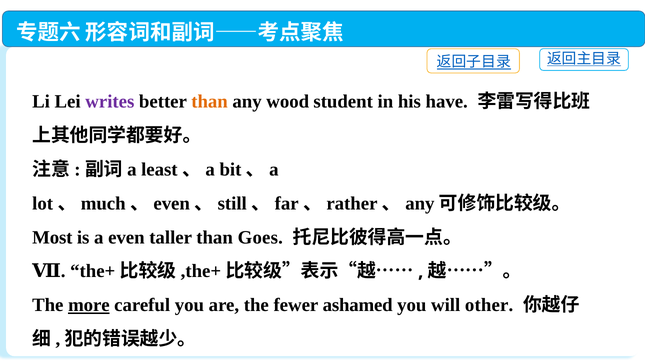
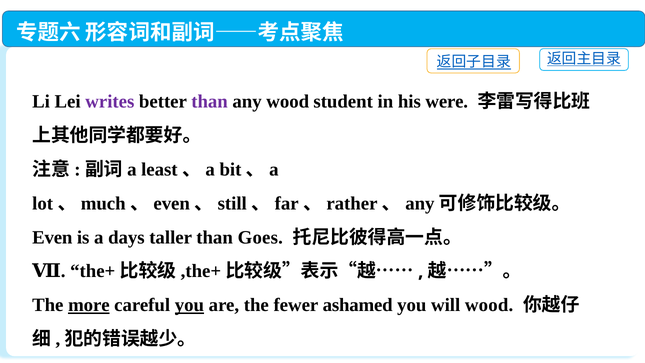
than colour: orange -> purple (210, 102)
have: have -> were (447, 102)
Most: Most -> Even (52, 237)
a even: even -> days (126, 237)
you underline: none -> present (189, 305)
will other: other -> wood (489, 305)
